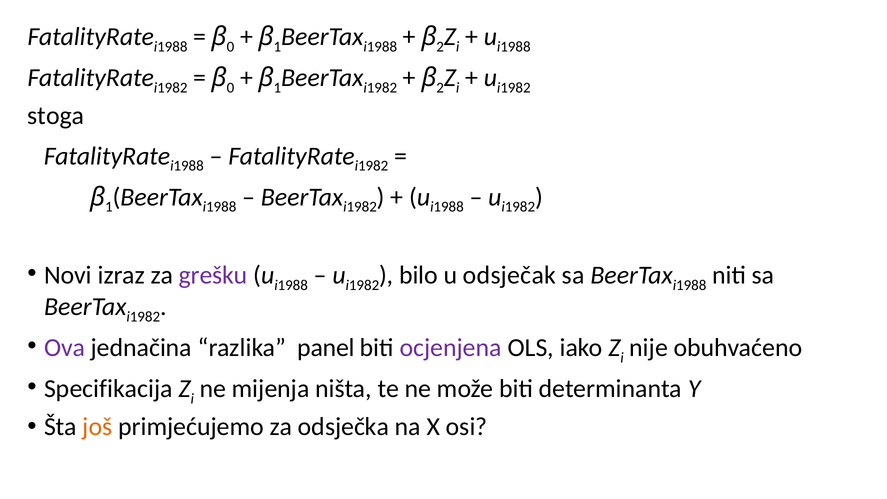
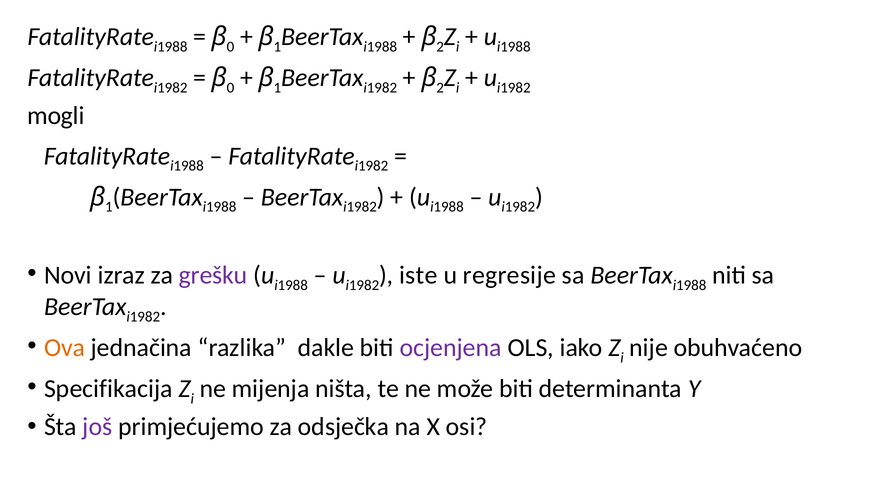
stoga: stoga -> mogli (56, 116)
bilo: bilo -> iste (418, 275)
odsječak: odsječak -> regresije (509, 275)
Ova colour: purple -> orange (65, 348)
panel: panel -> dakle (326, 348)
još colour: orange -> purple (97, 427)
